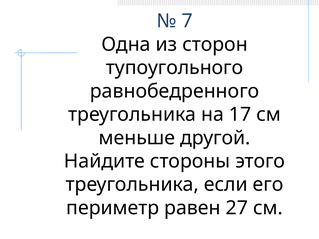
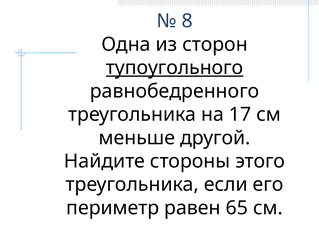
7: 7 -> 8 (187, 21)
тупоугольного underline: none -> present (175, 68)
27: 27 -> 65 (237, 208)
